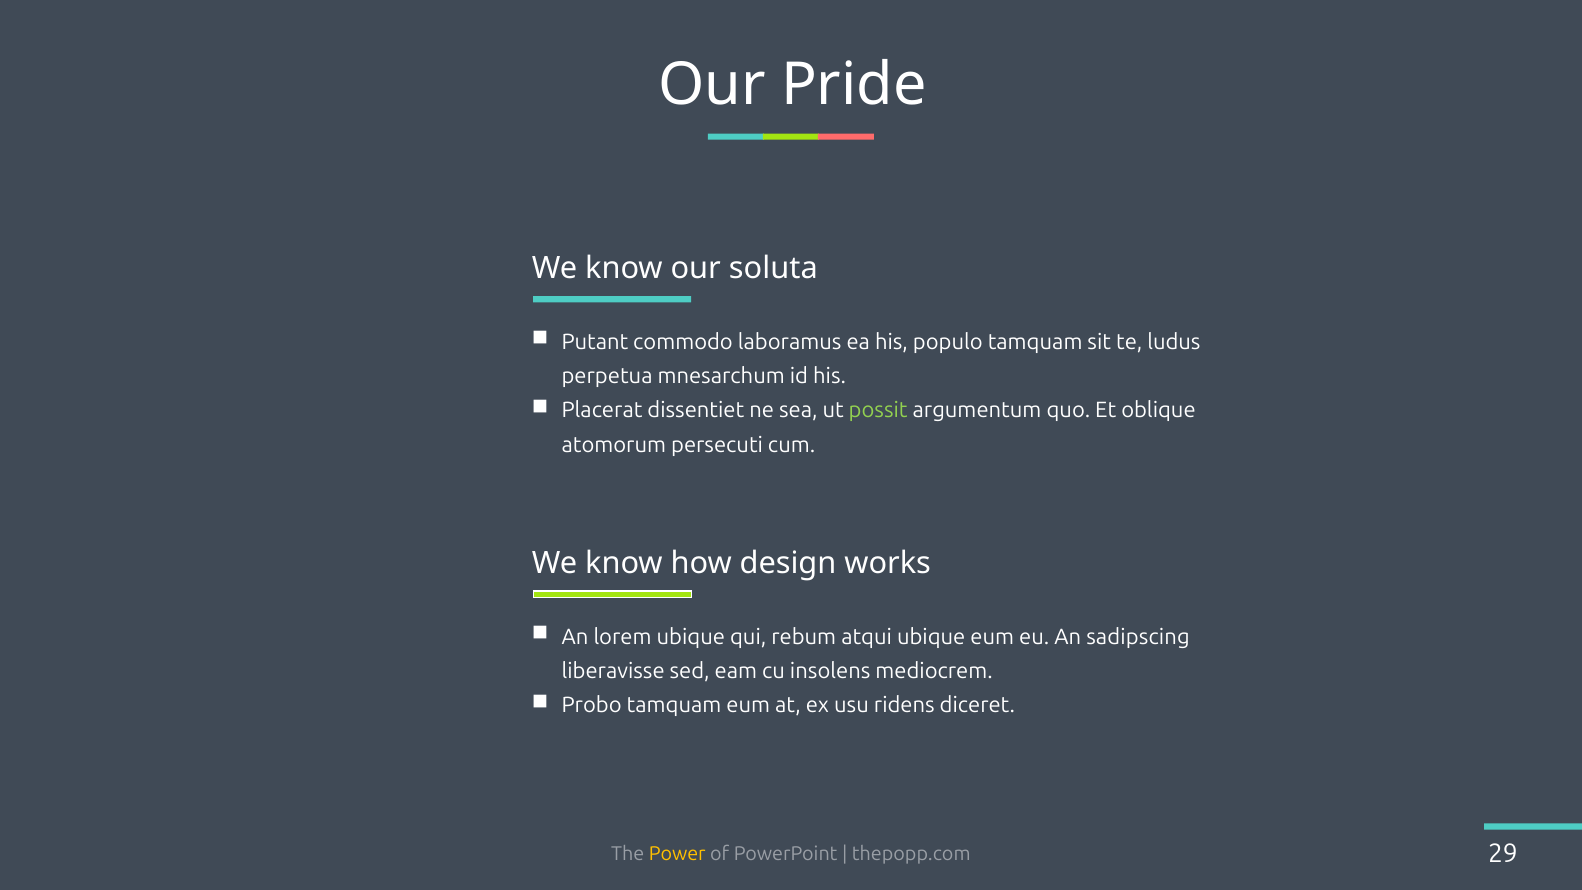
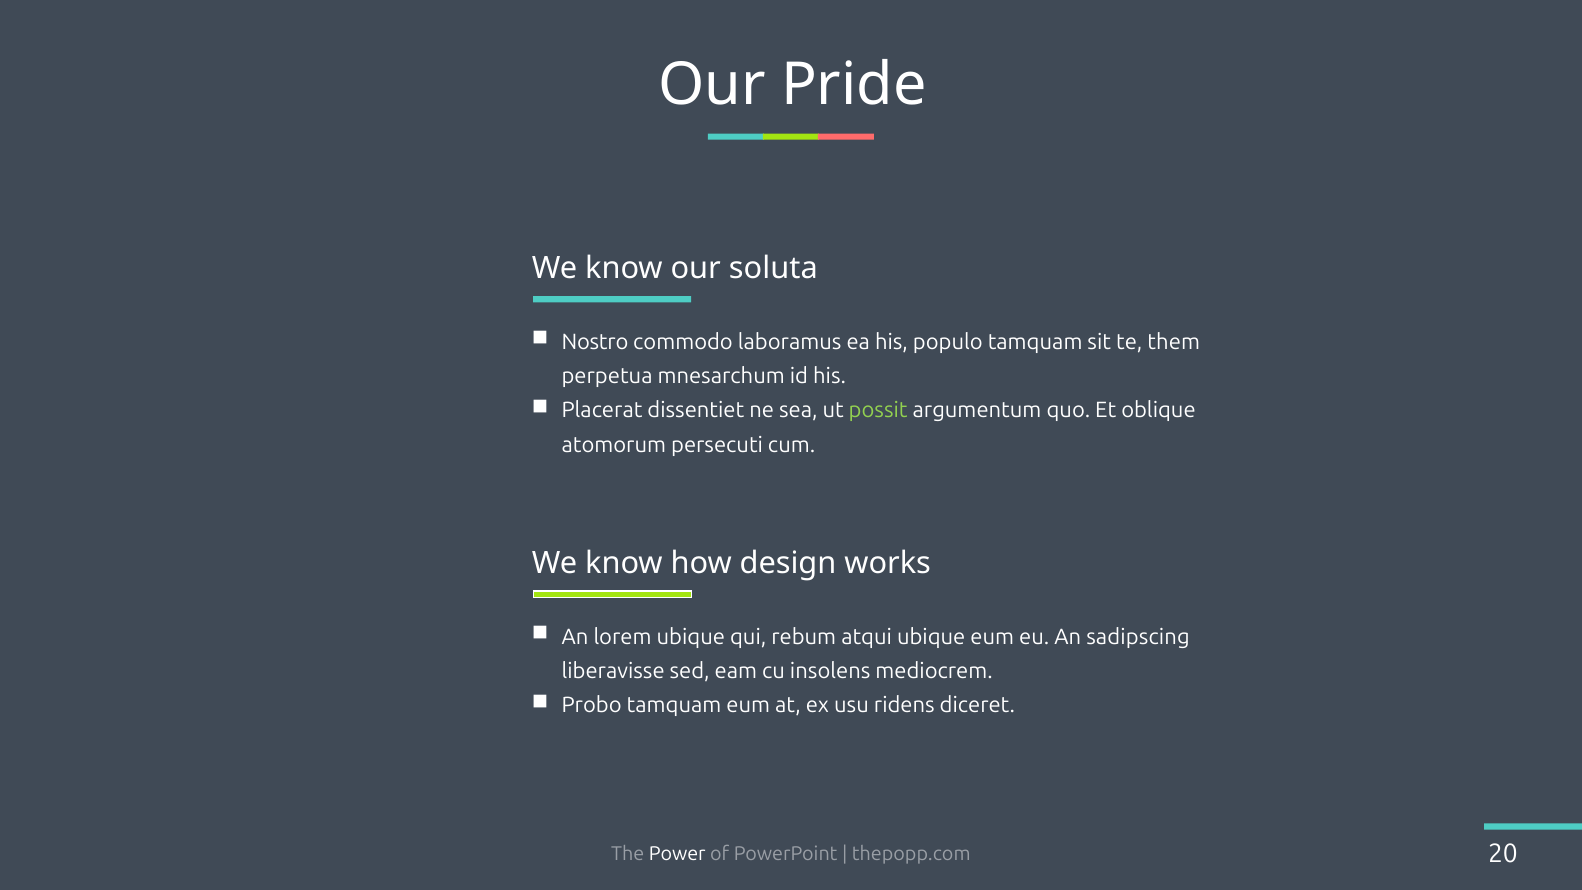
Putant: Putant -> Nostro (595, 342)
ludus: ludus -> them (1174, 342)
Power colour: yellow -> white (677, 854)
29: 29 -> 20 (1503, 853)
